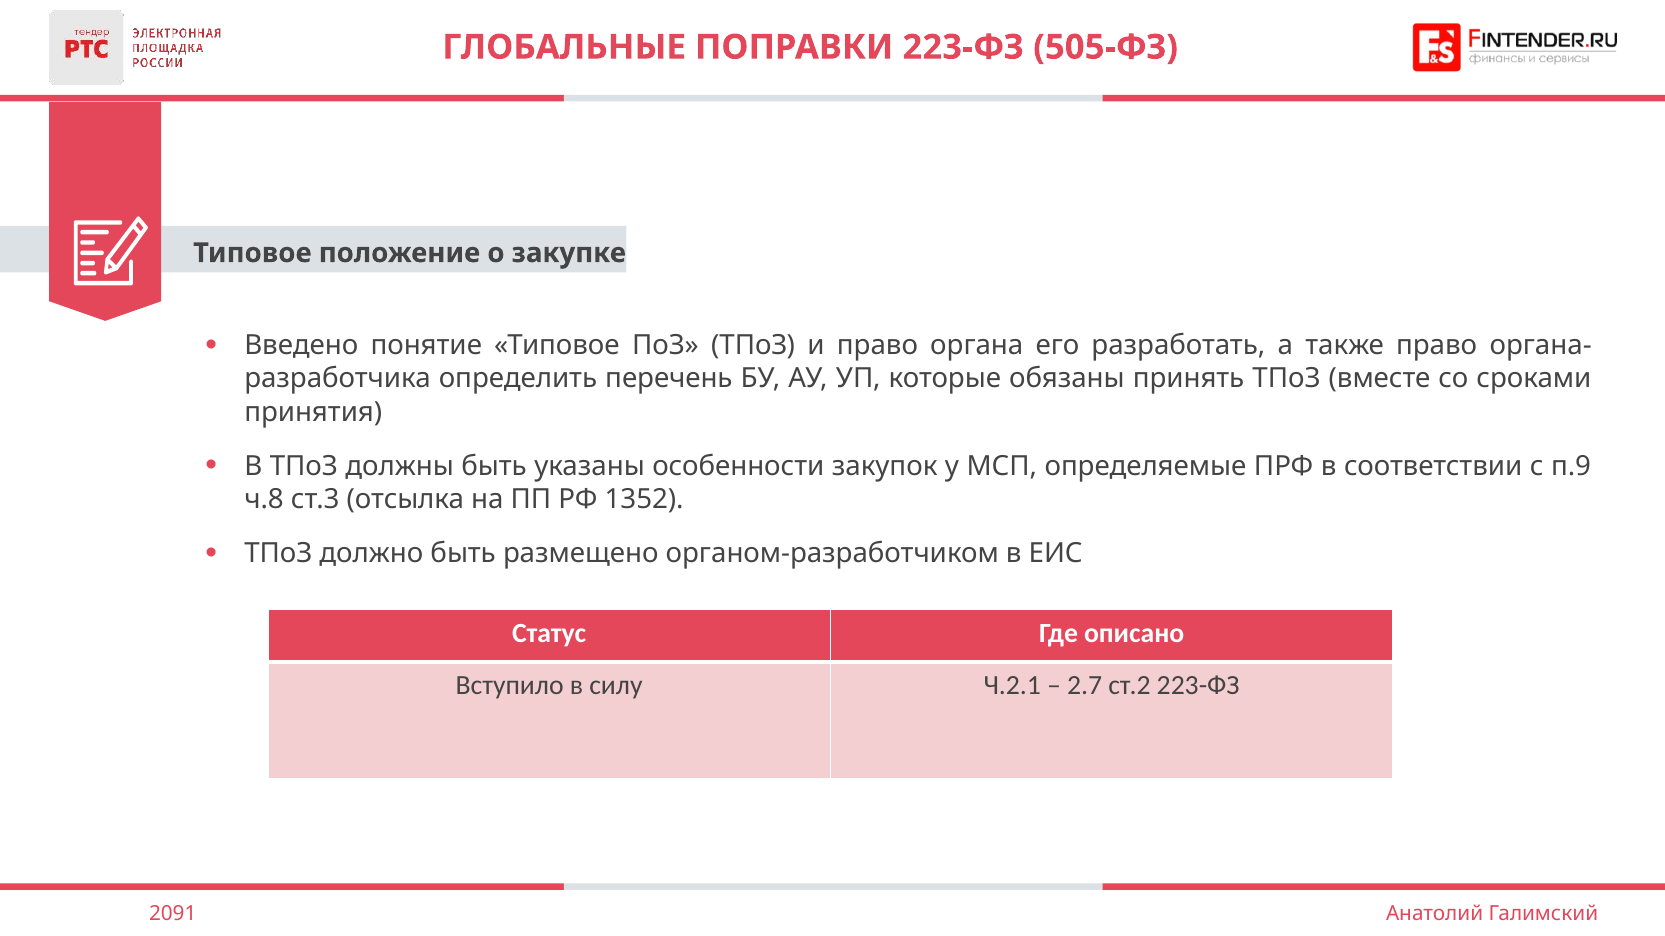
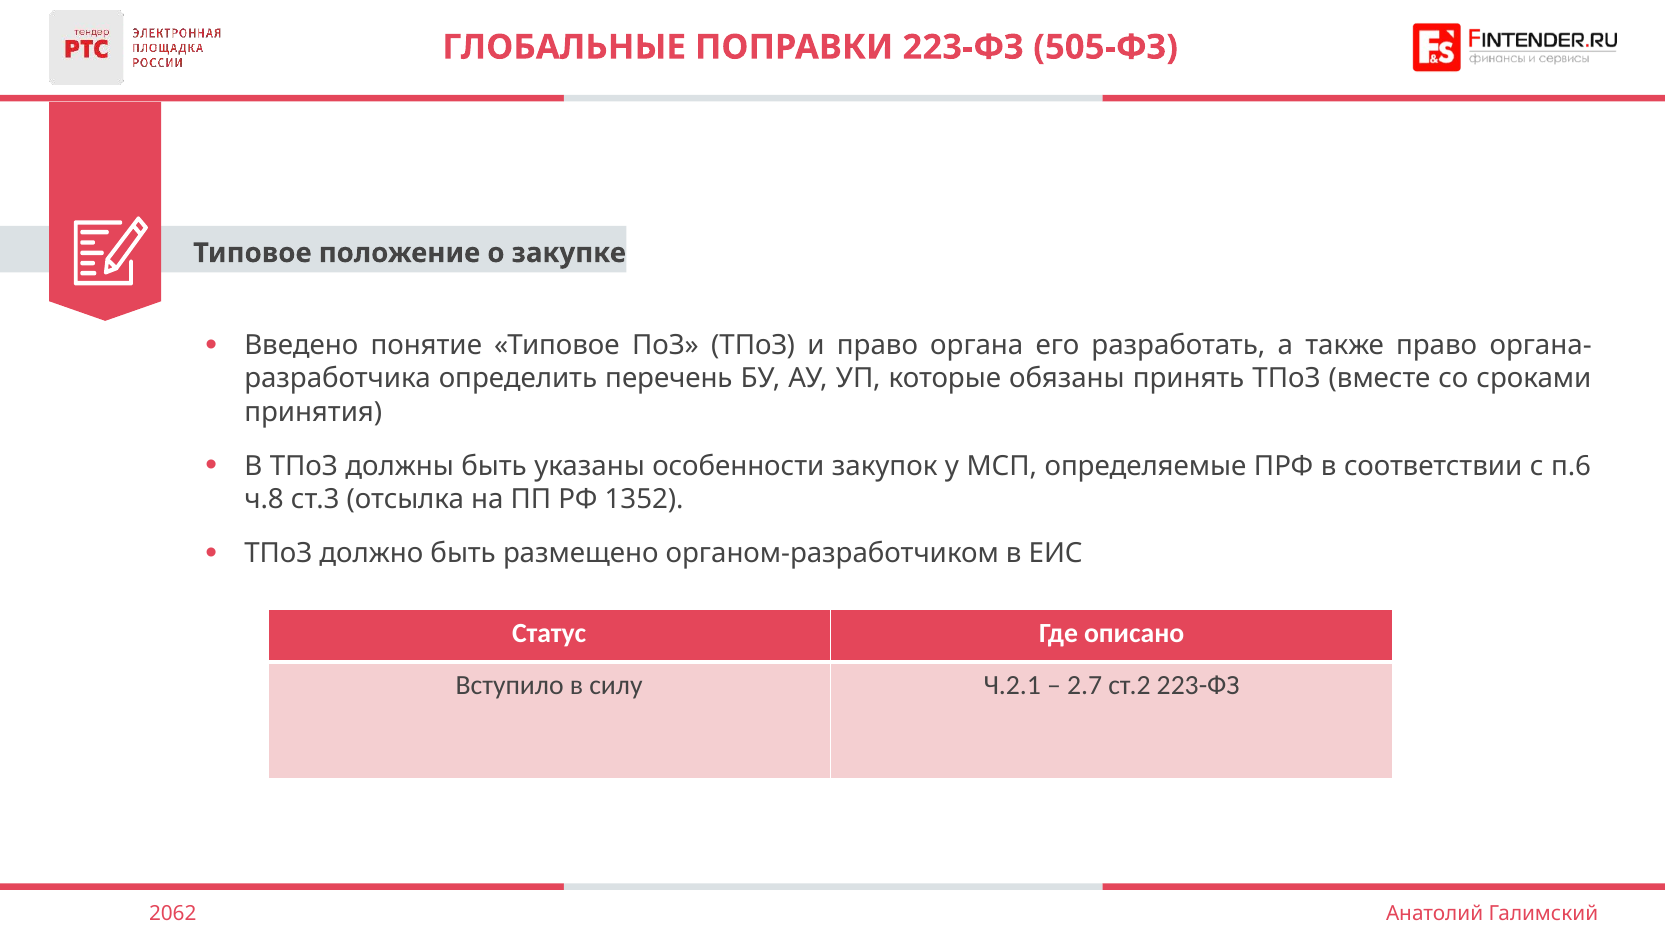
п.9: п.9 -> п.6 (1571, 466)
2091: 2091 -> 2062 (173, 914)
